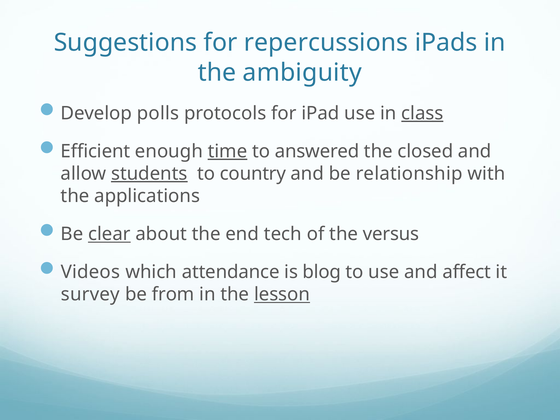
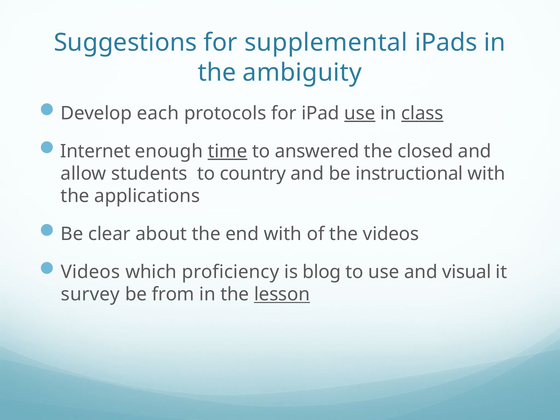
repercussions: repercussions -> supplemental (326, 43)
polls: polls -> each (158, 113)
use underline: none -> present (360, 113)
Efficient: Efficient -> Internet (95, 151)
students underline: present -> none (149, 174)
relationship: relationship -> instructional (409, 174)
clear underline: present -> none (109, 234)
end tech: tech -> with (283, 234)
the versus: versus -> videos (391, 234)
attendance: attendance -> proficiency (231, 272)
affect: affect -> visual (467, 272)
